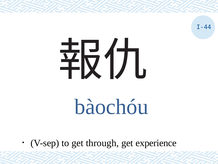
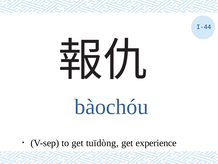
through: through -> tuīdòng (102, 143)
